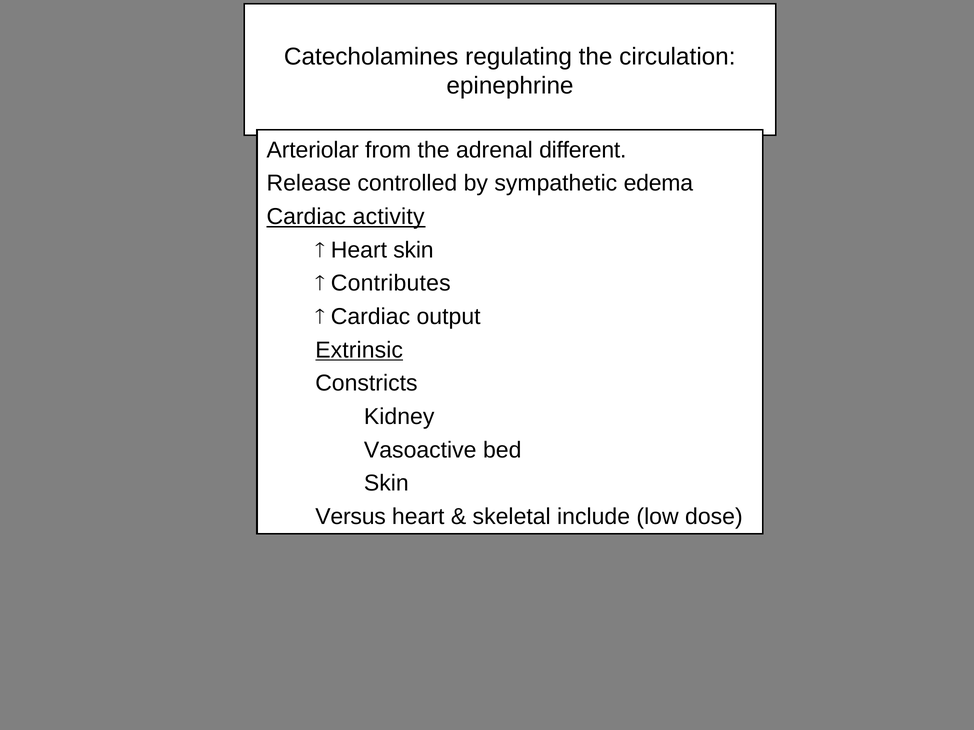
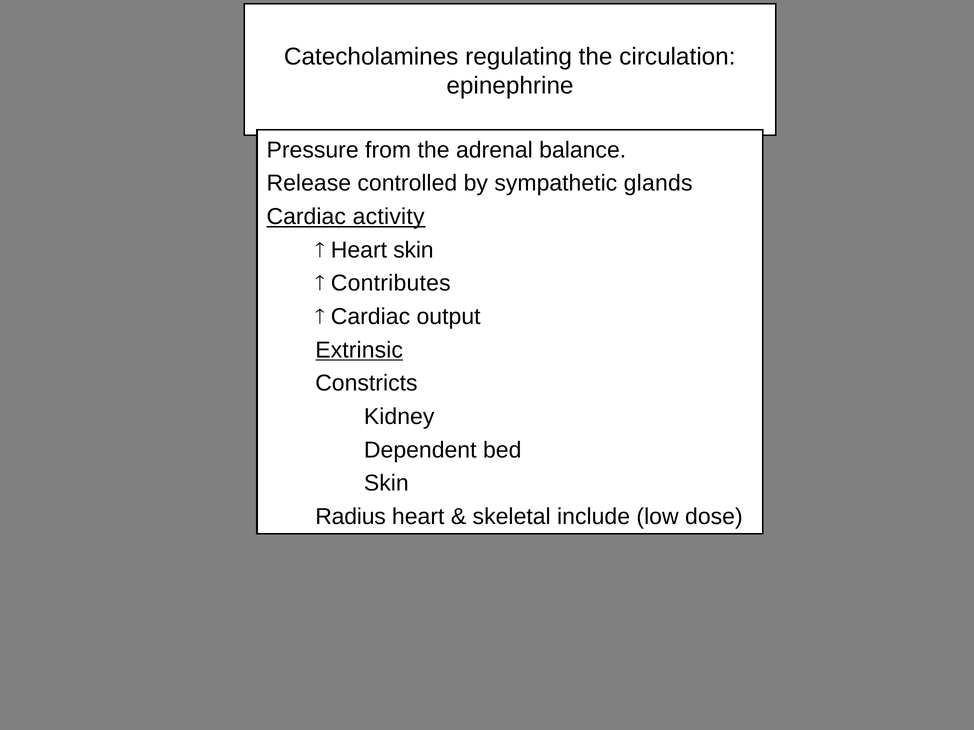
Arteriolar: Arteriolar -> Pressure (313, 150)
different: different -> balance (583, 150)
edema: edema -> glands (658, 183)
Vasoactive: Vasoactive -> Dependent (420, 450)
Versus: Versus -> Radius (351, 517)
